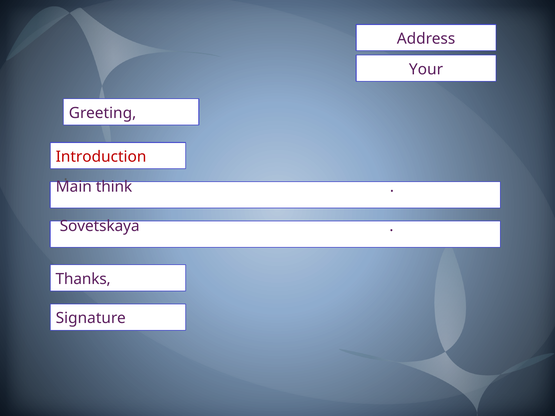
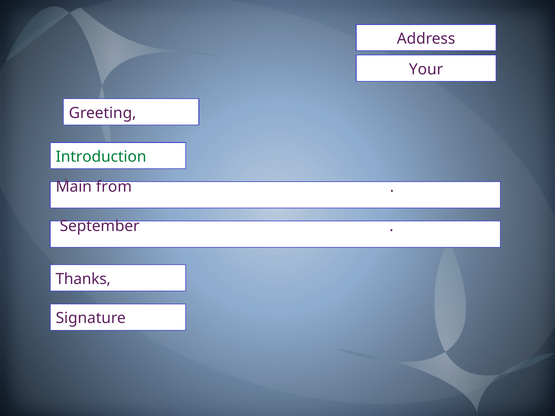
Introduction colour: red -> green (101, 157)
think: think -> from (114, 187)
Sovetskaya: Sovetskaya -> September (100, 226)
